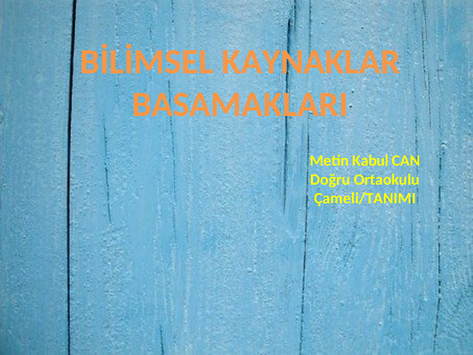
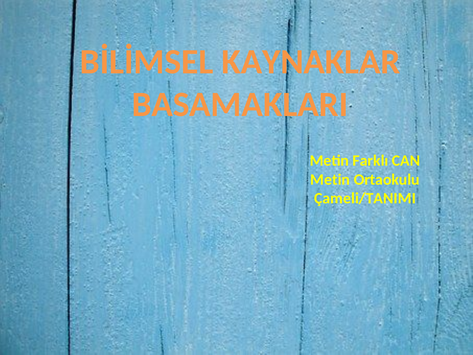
Kabul: Kabul -> Farklı (370, 160)
Doğru: Doğru -> Metin (330, 179)
